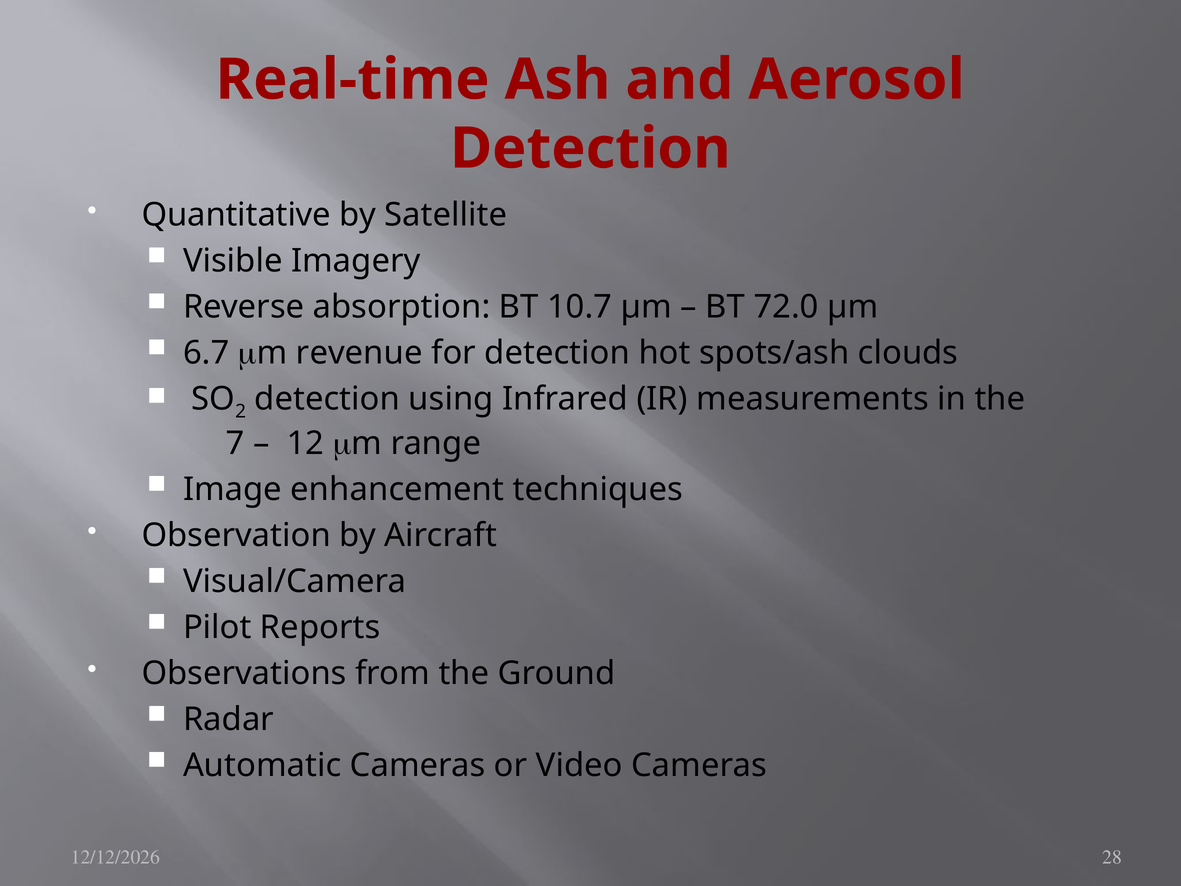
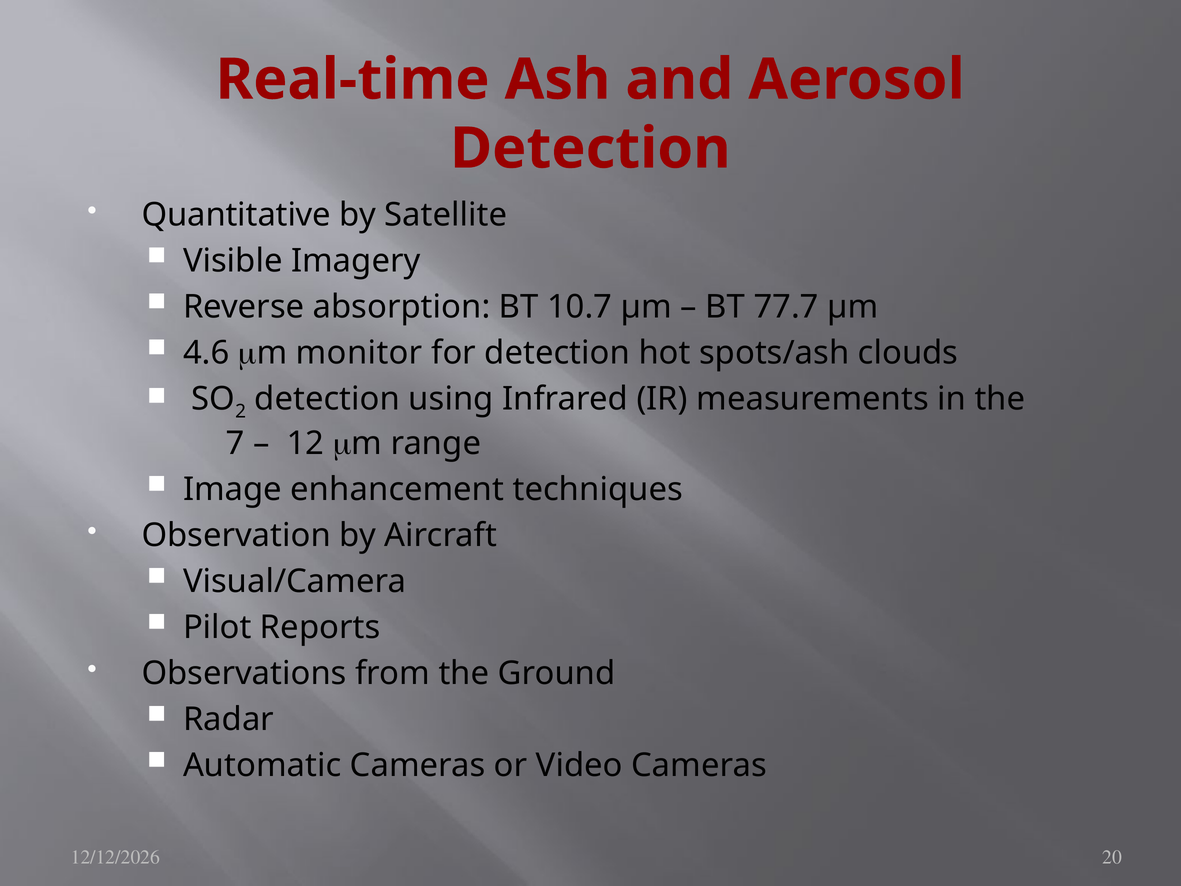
72.0: 72.0 -> 77.7 (786, 307)
6.7: 6.7 -> 4.6 (206, 353)
revenue: revenue -> monitor (359, 353)
28: 28 -> 20 (1112, 857)
